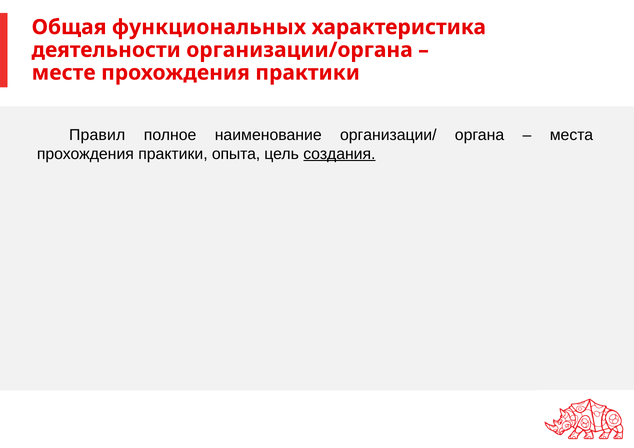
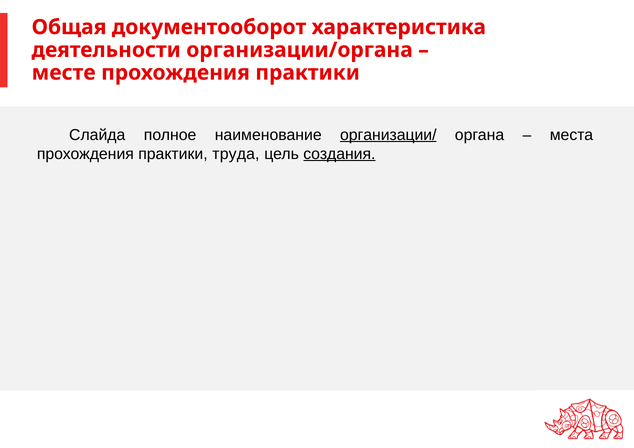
функциональных: функциональных -> документооборот (209, 27)
Правил: Правил -> Слайда (97, 135)
организации/ underline: none -> present (388, 135)
опыта: опыта -> труда (236, 154)
